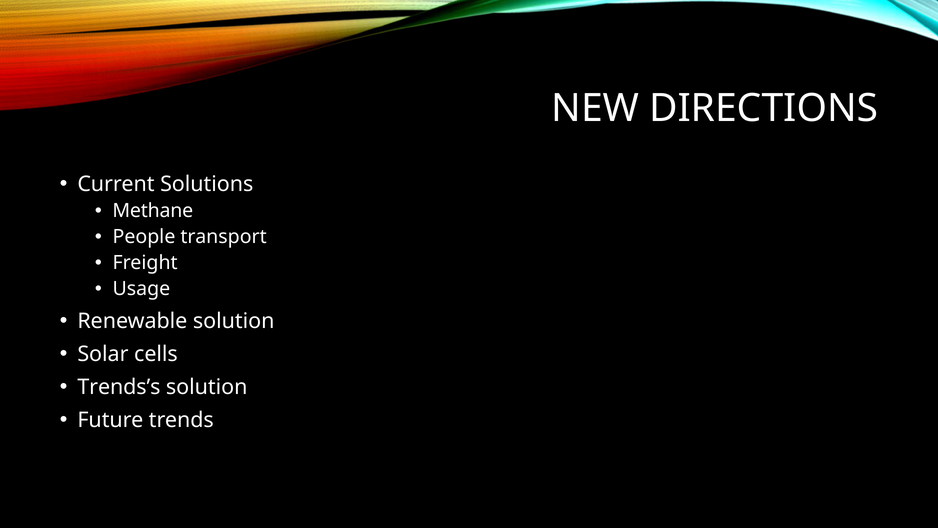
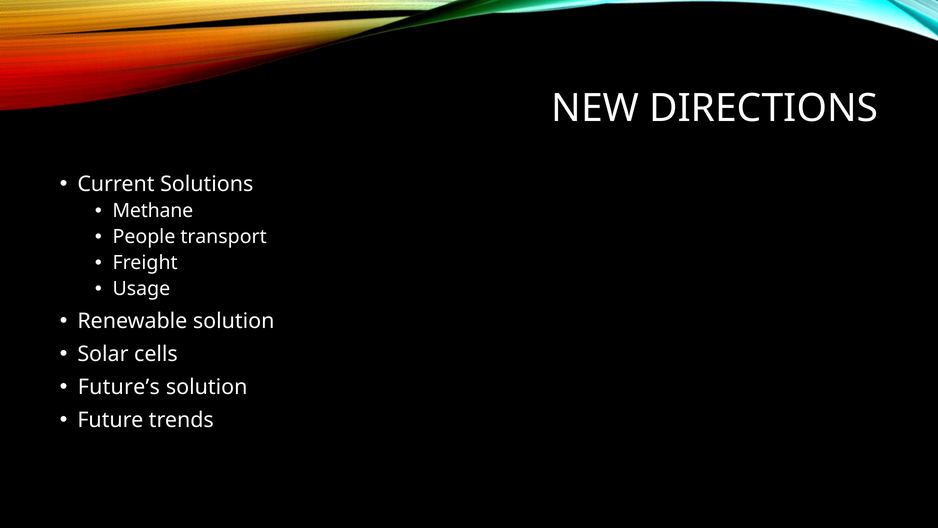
Trends’s: Trends’s -> Future’s (119, 387)
